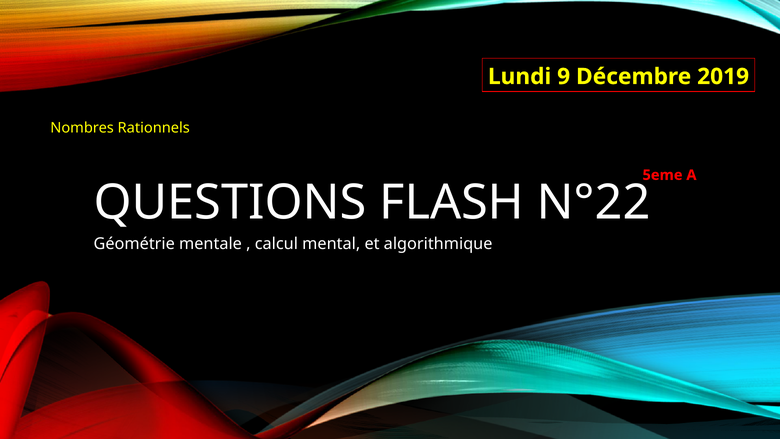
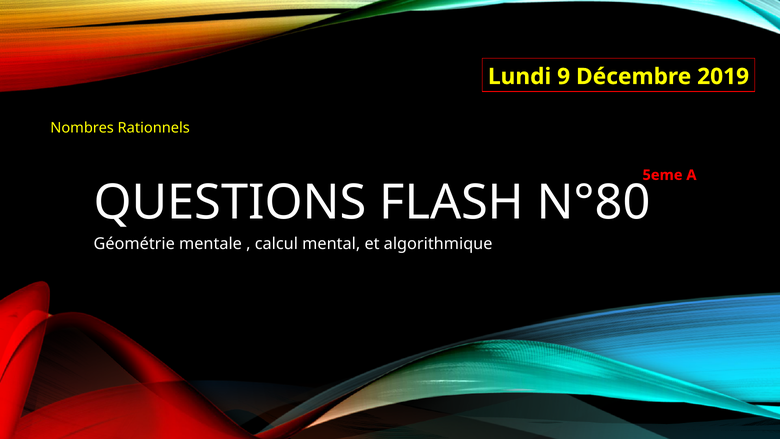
N°22: N°22 -> N°80 (594, 203)
